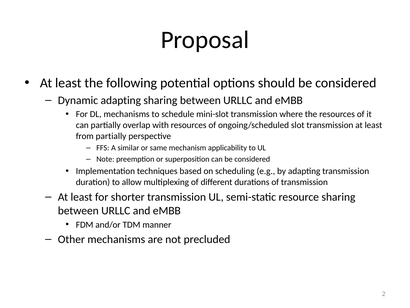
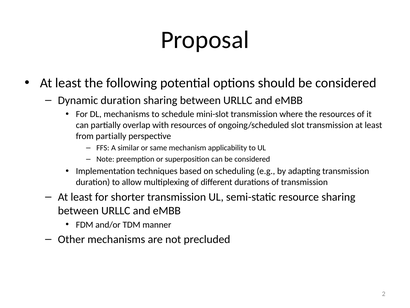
Dynamic adapting: adapting -> duration (121, 100)
